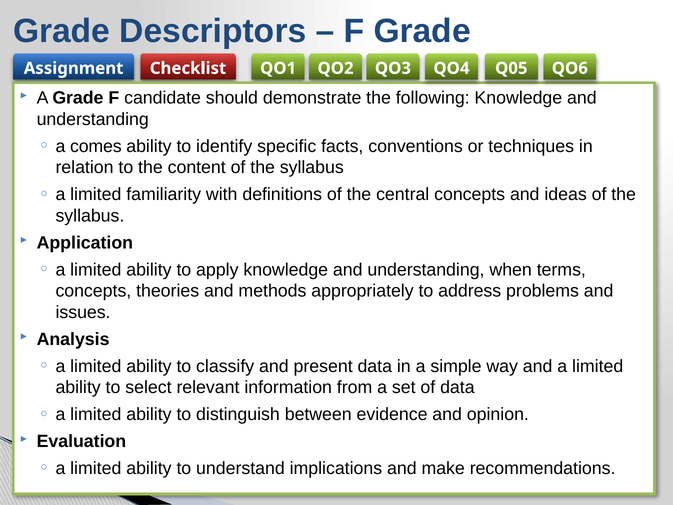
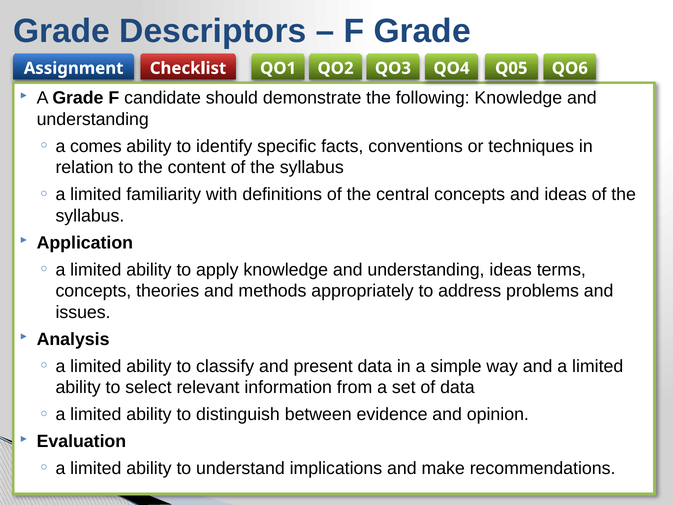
understanding when: when -> ideas (511, 270)
